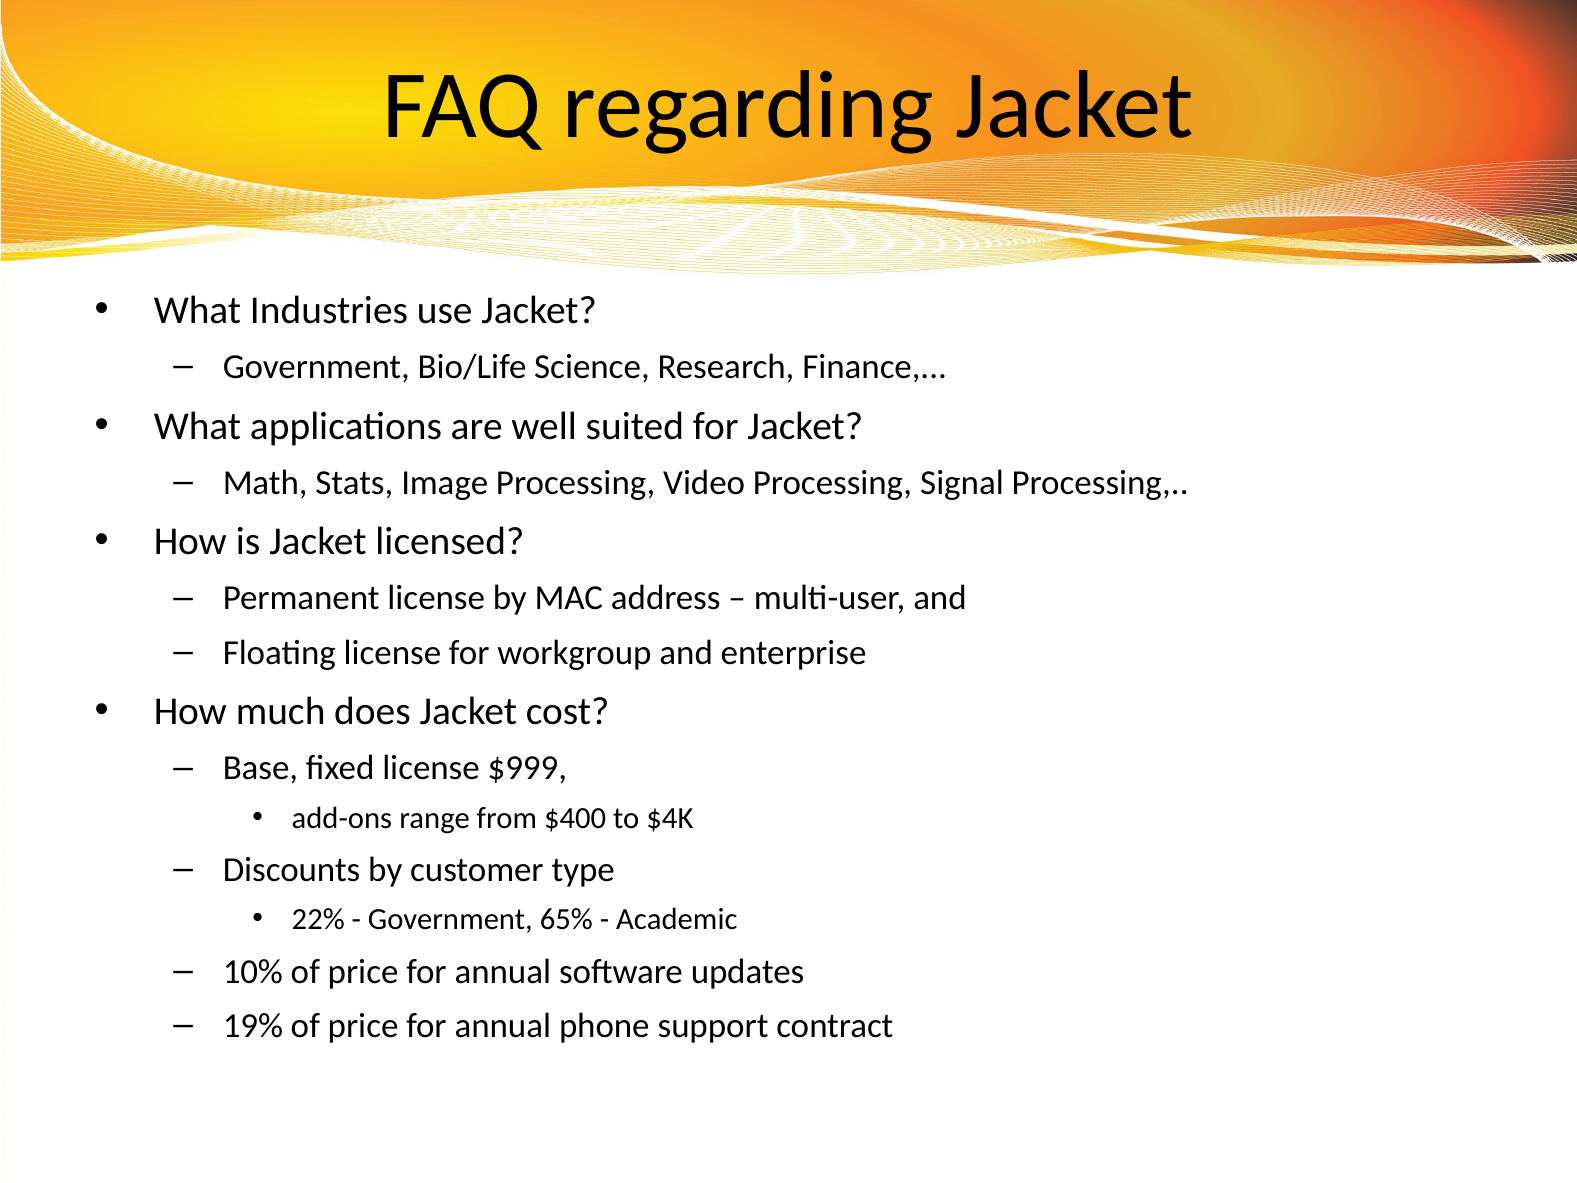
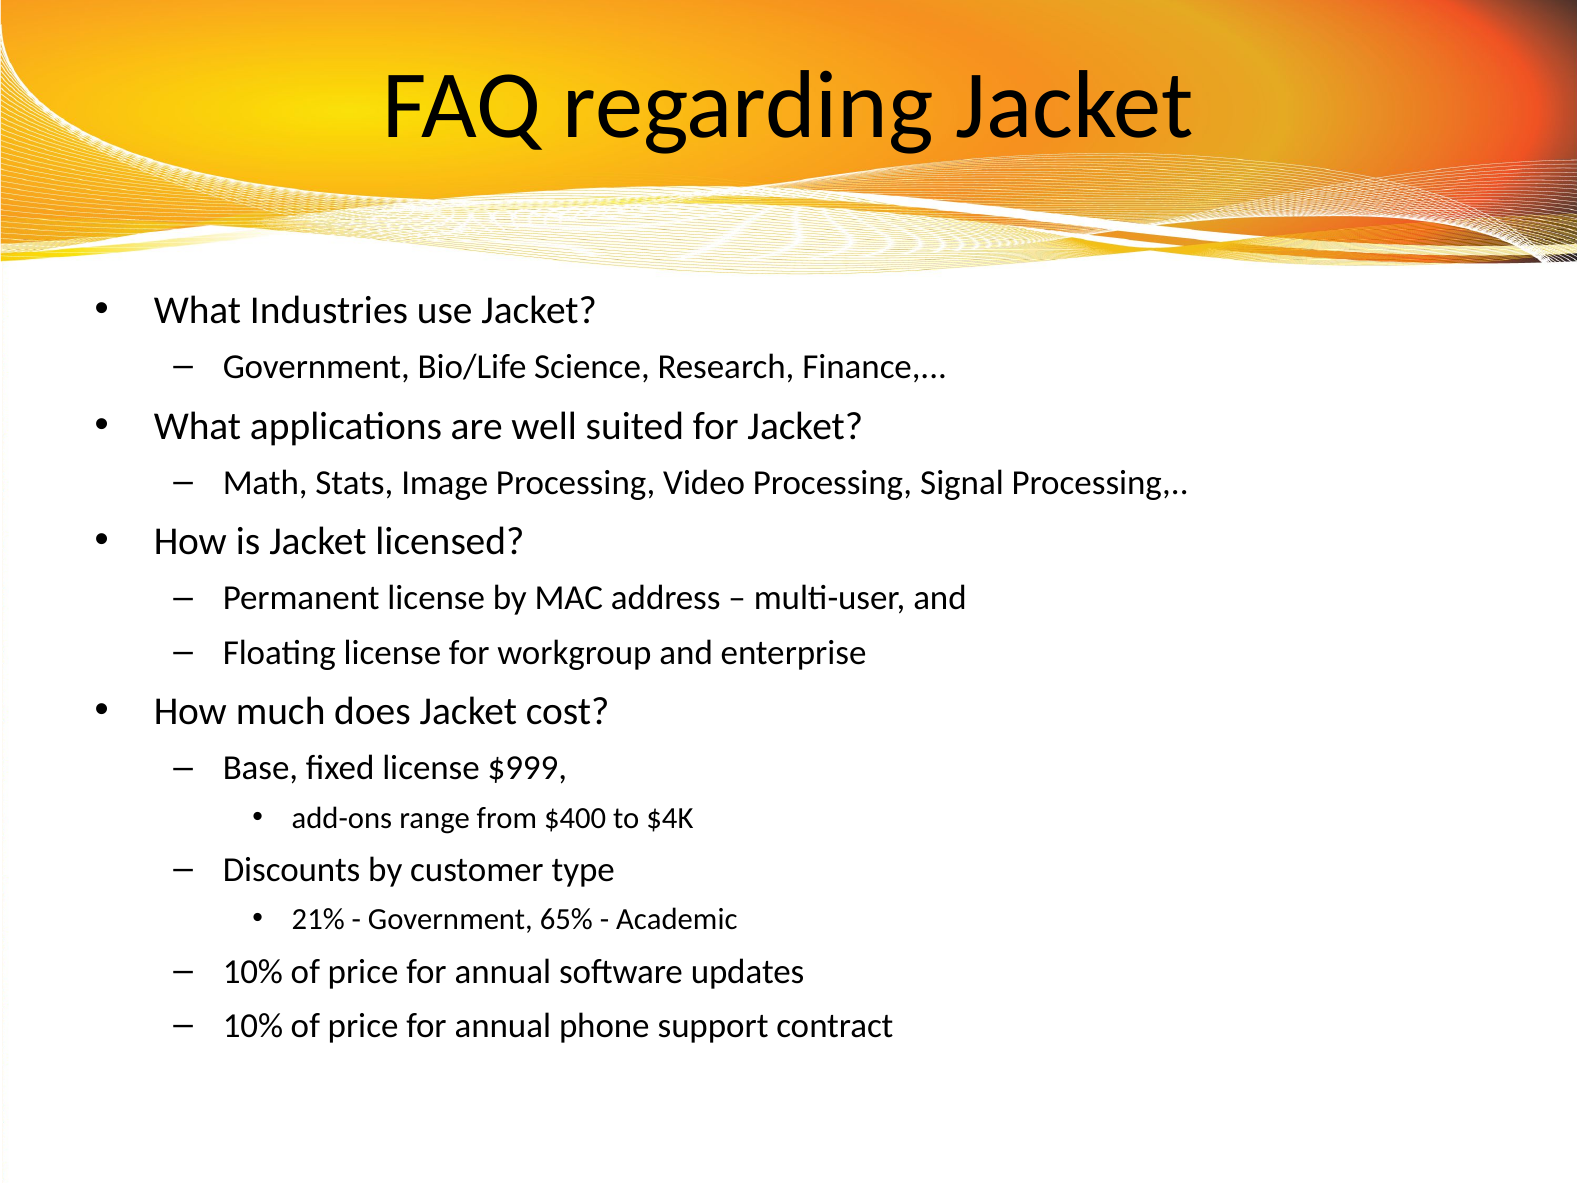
22%: 22% -> 21% (318, 920)
19%: 19% -> 10% (253, 1026)
